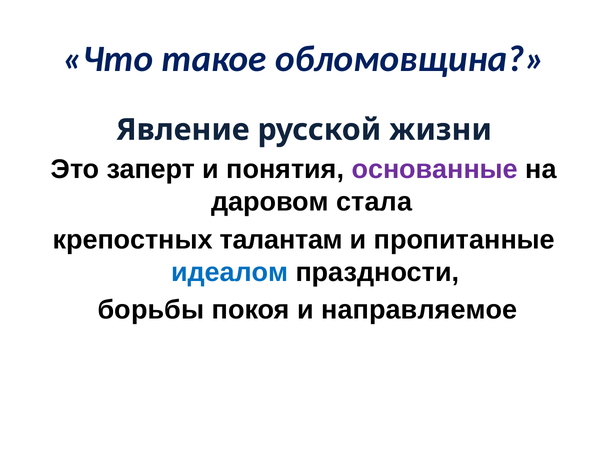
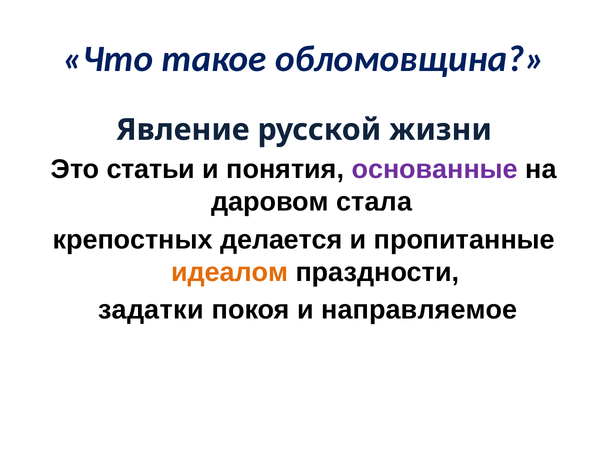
заперт: заперт -> статьи (151, 169)
талантам: талантам -> делается (281, 240)
идеалом colour: blue -> orange (230, 272)
борьбы: борьбы -> задатки (151, 310)
